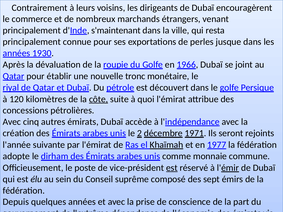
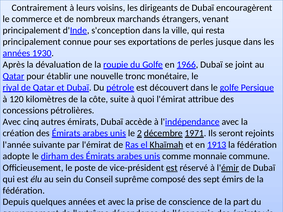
s'maintenant: s'maintenant -> s'conception (116, 30)
côte underline: present -> none (99, 99)
1977: 1977 -> 1913 (217, 145)
